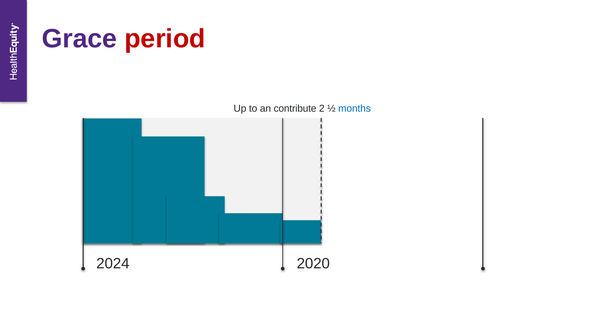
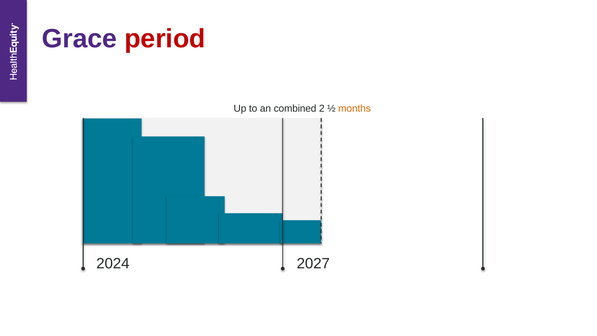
contribute: contribute -> combined (295, 109)
months colour: blue -> orange (355, 109)
2020: 2020 -> 2027 (313, 263)
